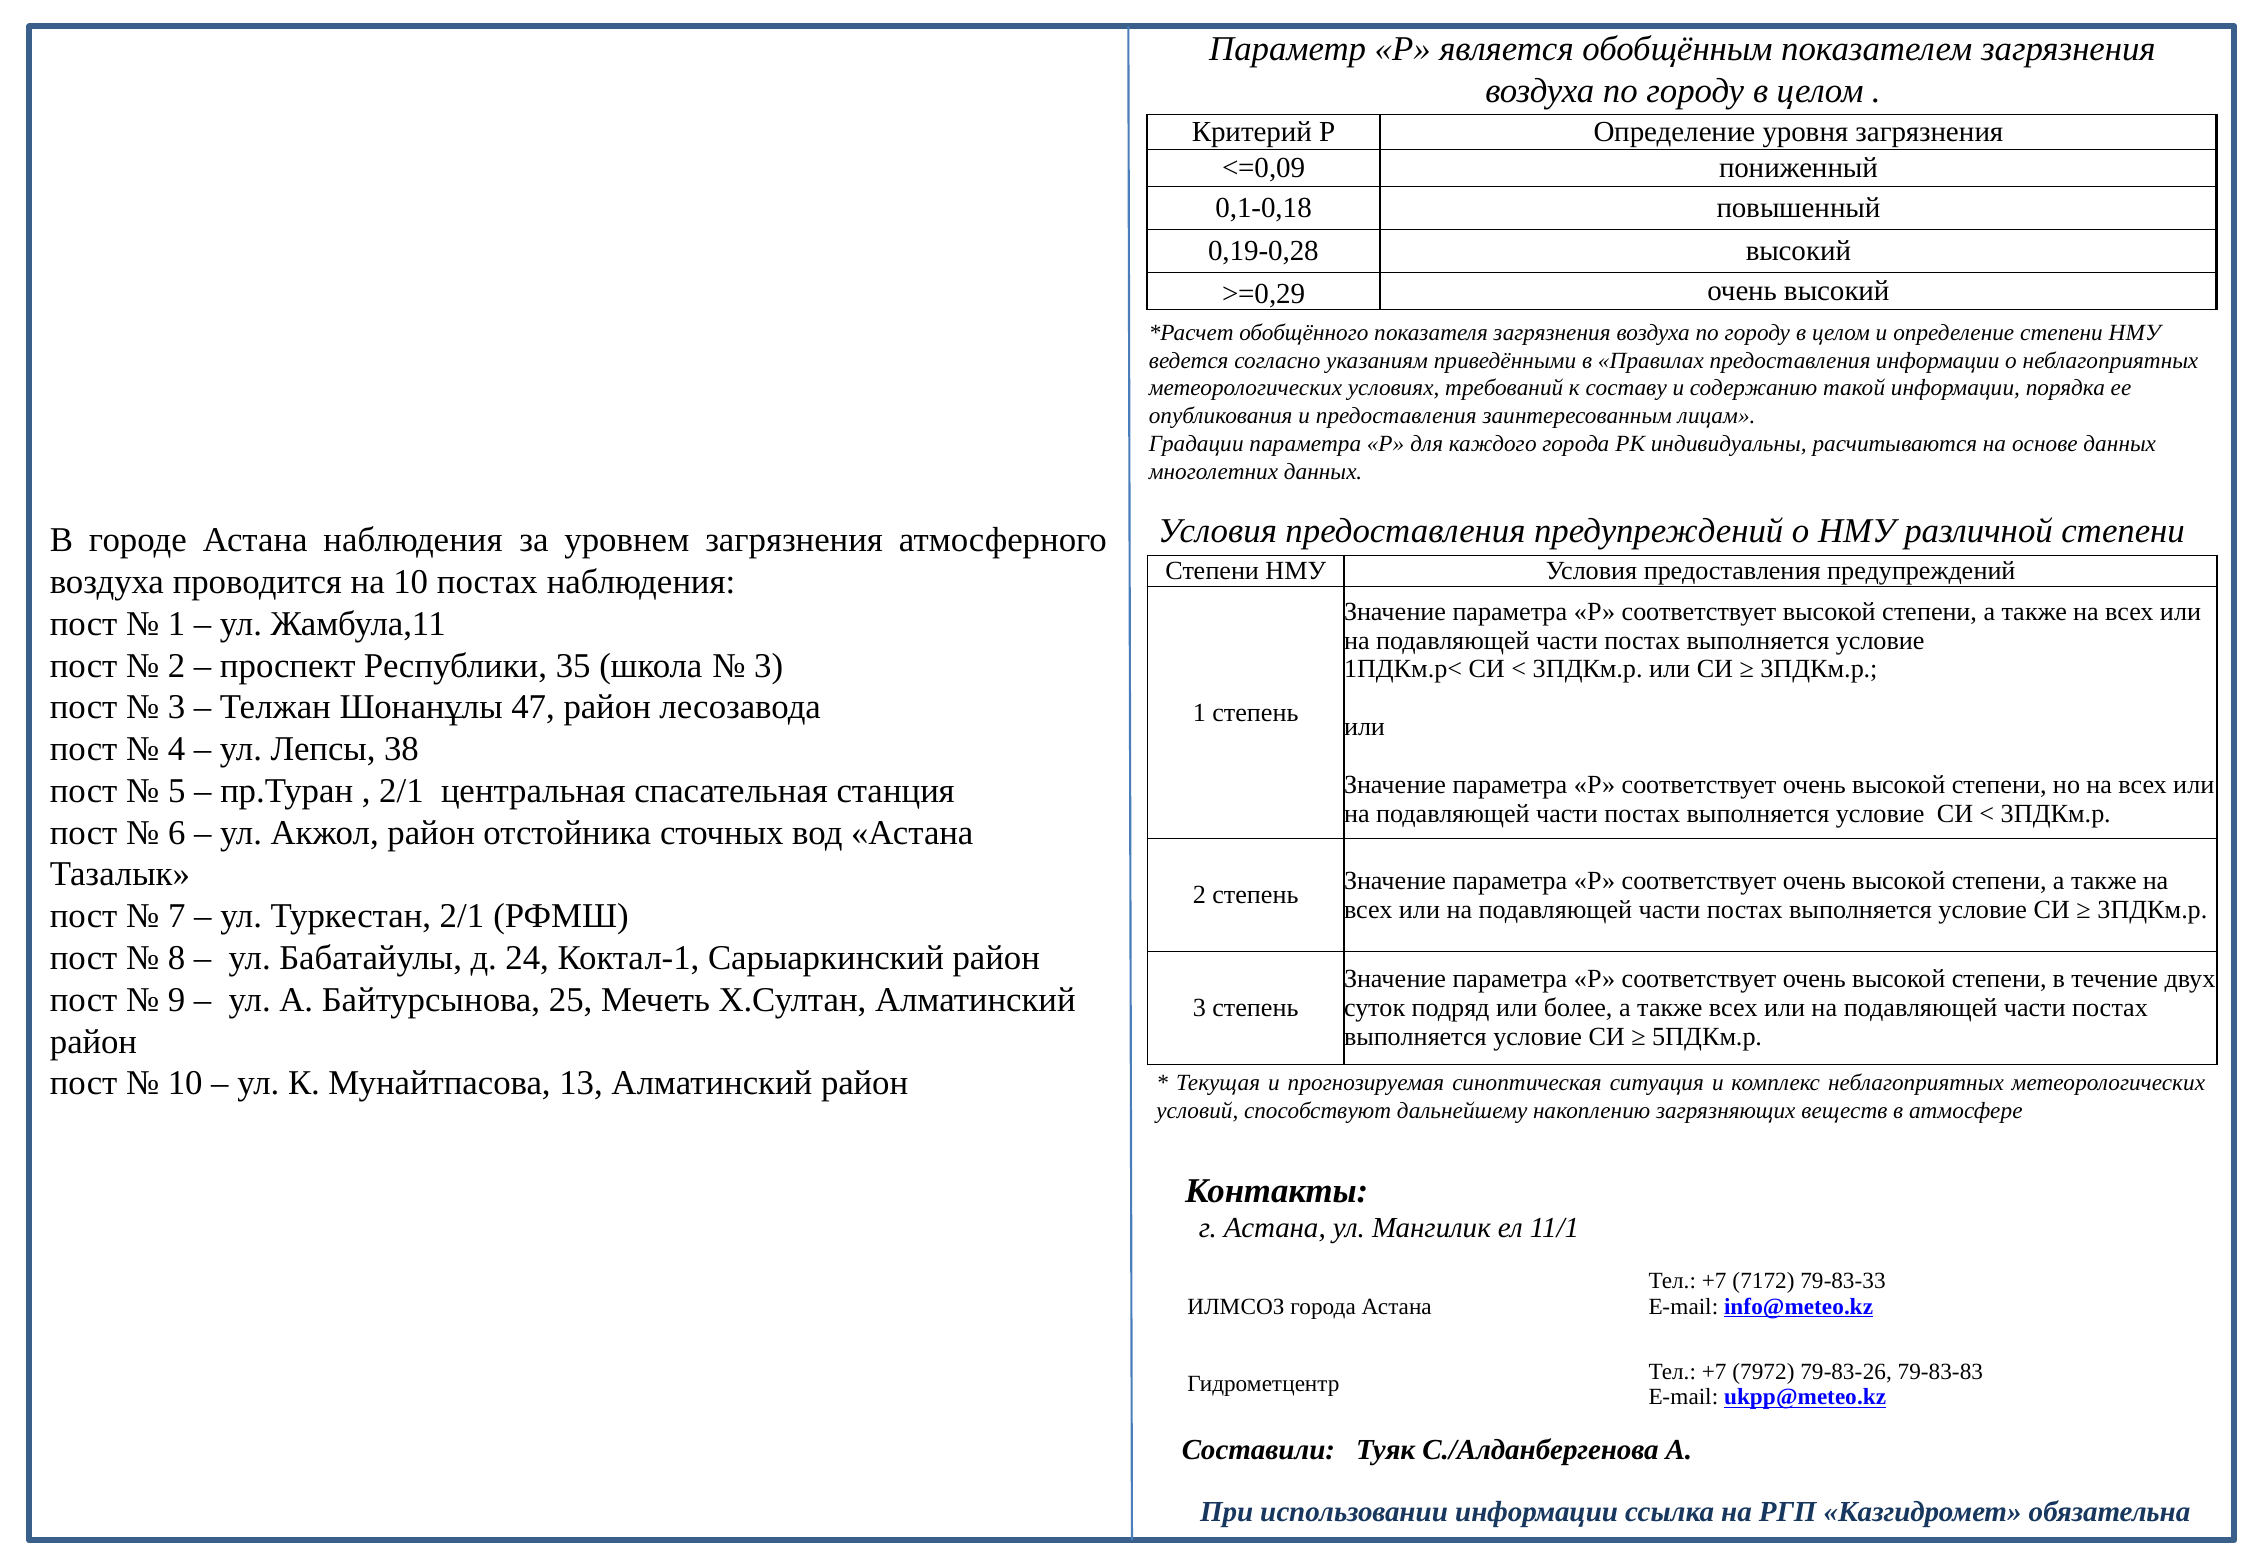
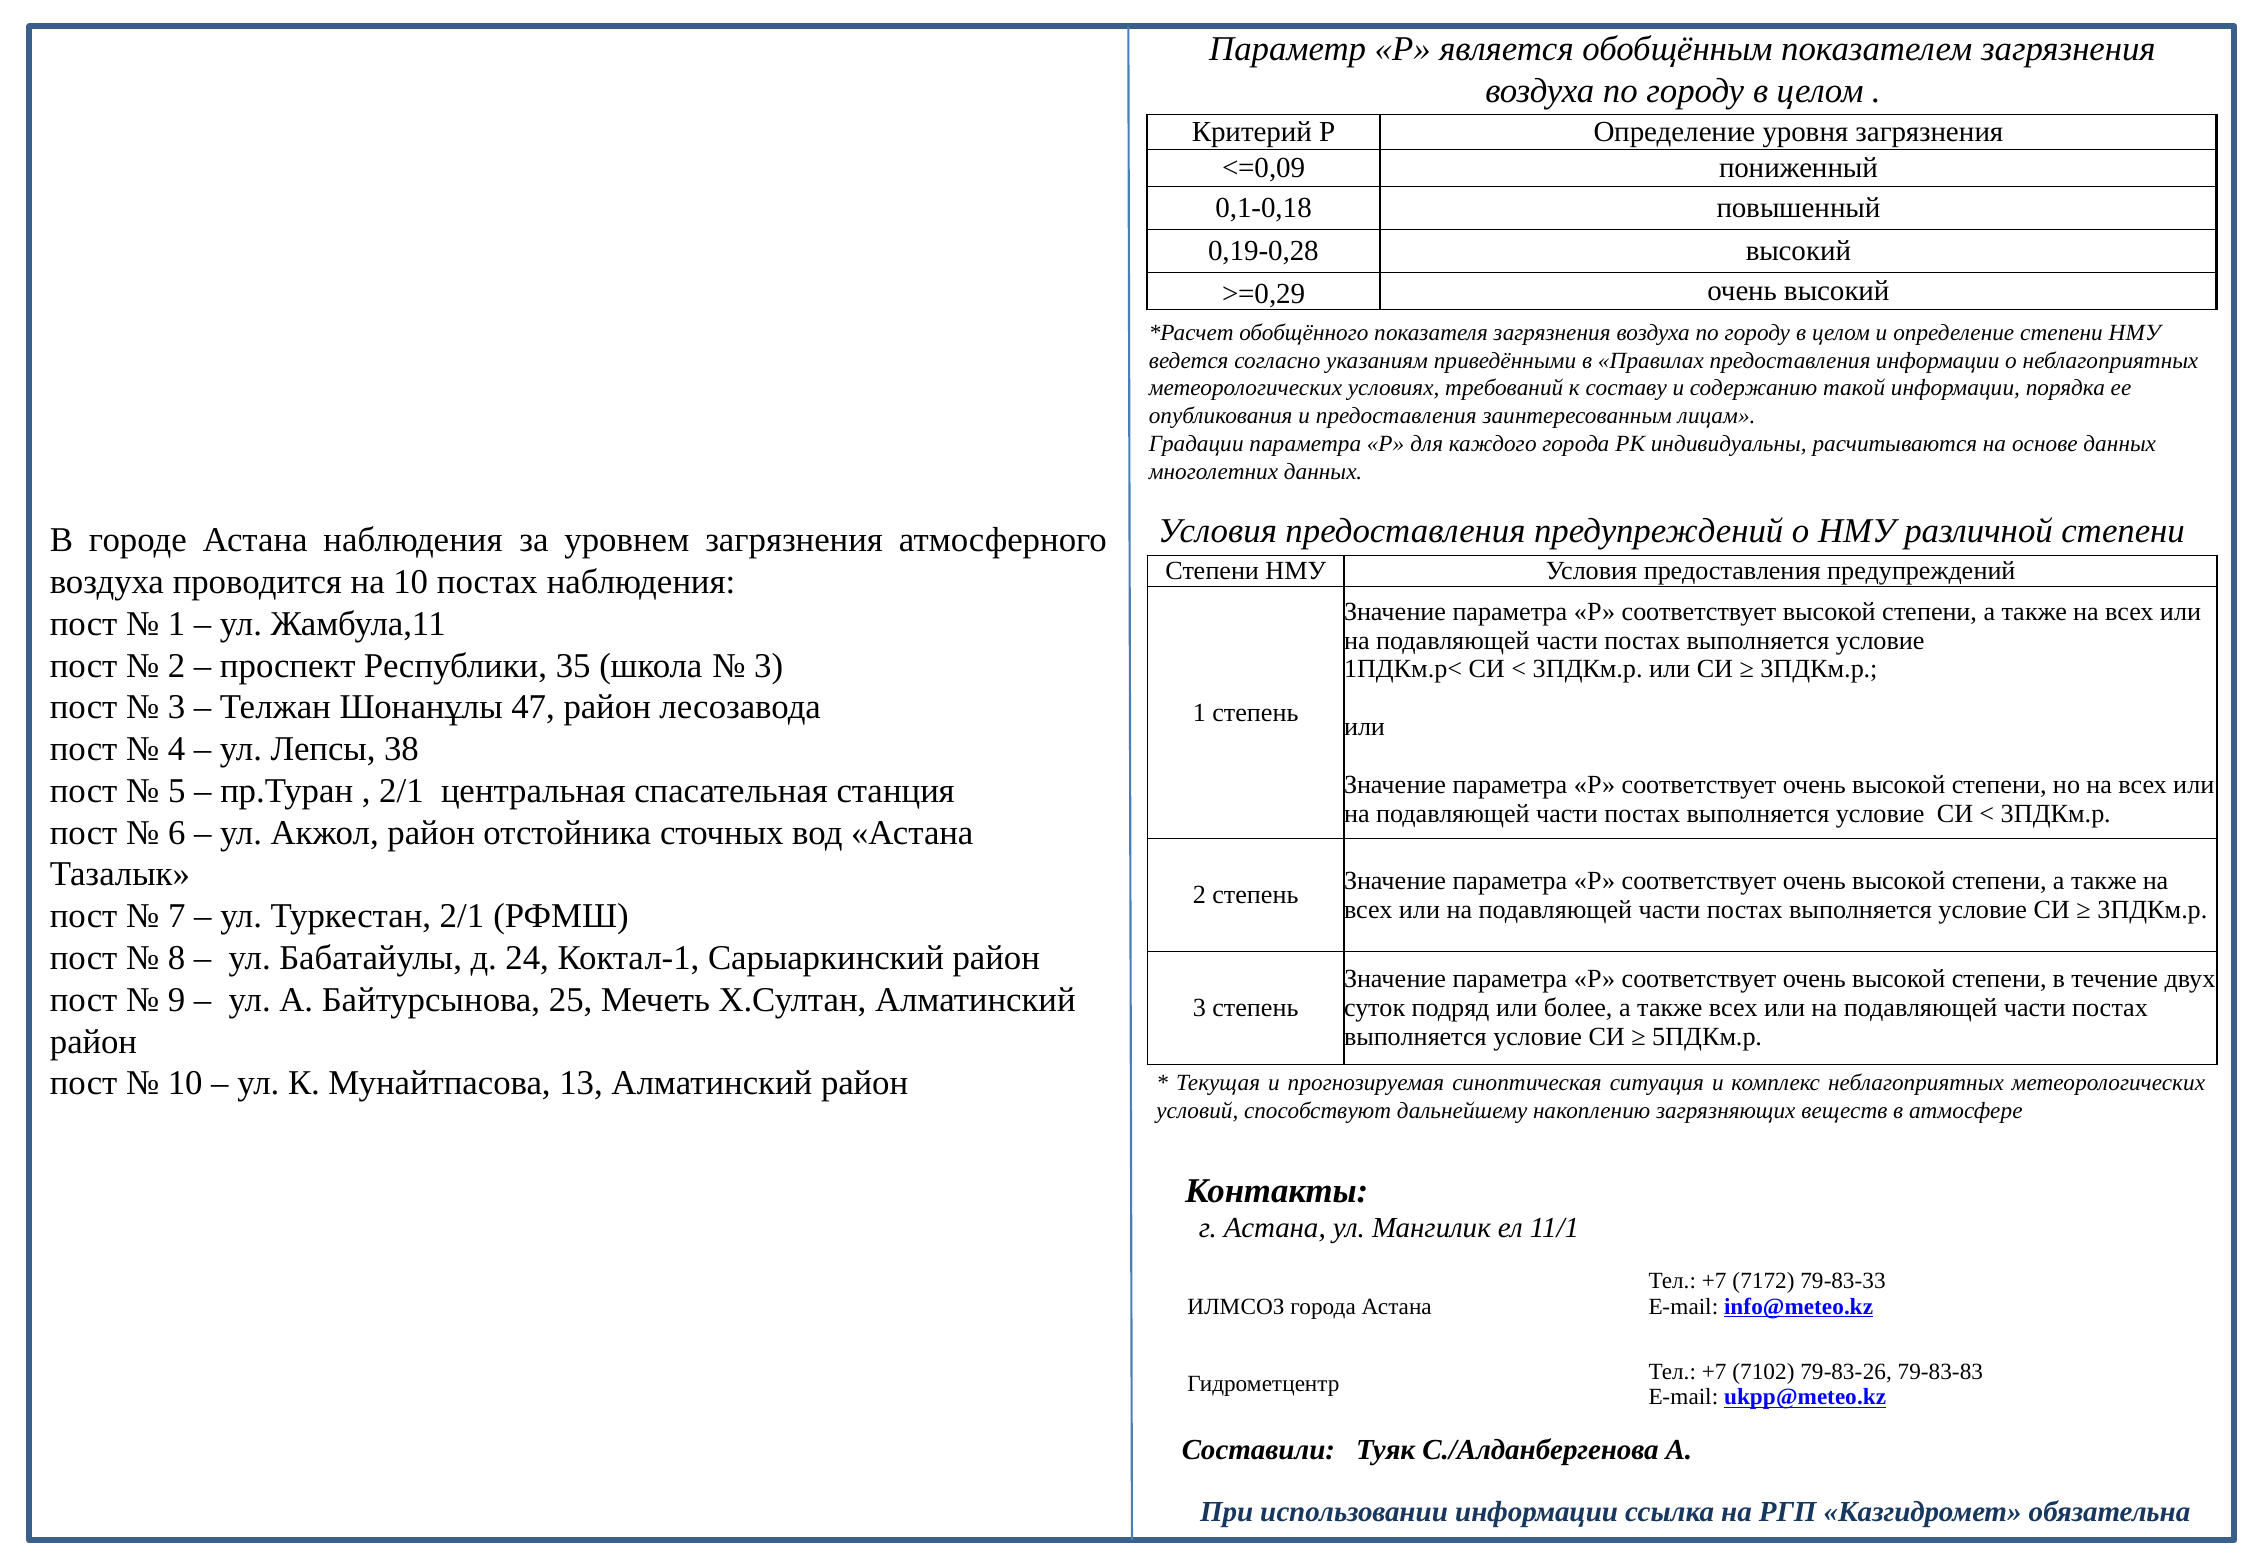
7972: 7972 -> 7102 (1763, 1372)
